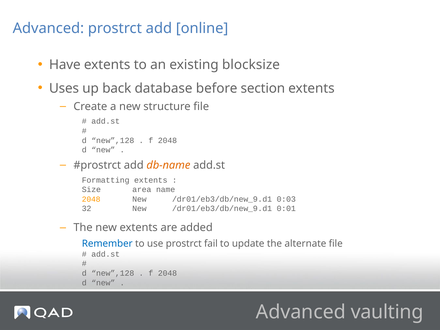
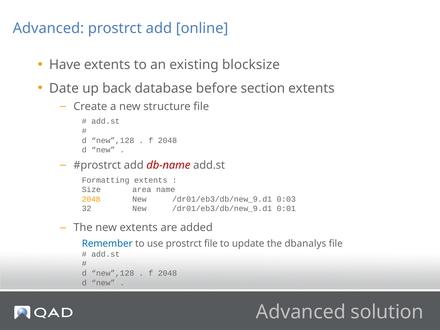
Uses: Uses -> Date (64, 88)
db-name colour: orange -> red (168, 165)
prostrct fail: fail -> file (211, 244)
alternate: alternate -> dbanalys (305, 244)
vaulting: vaulting -> solution (387, 312)
